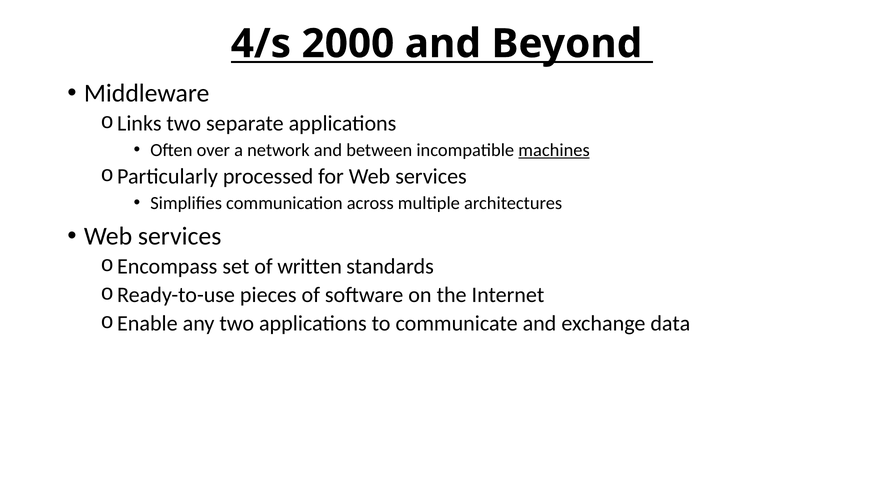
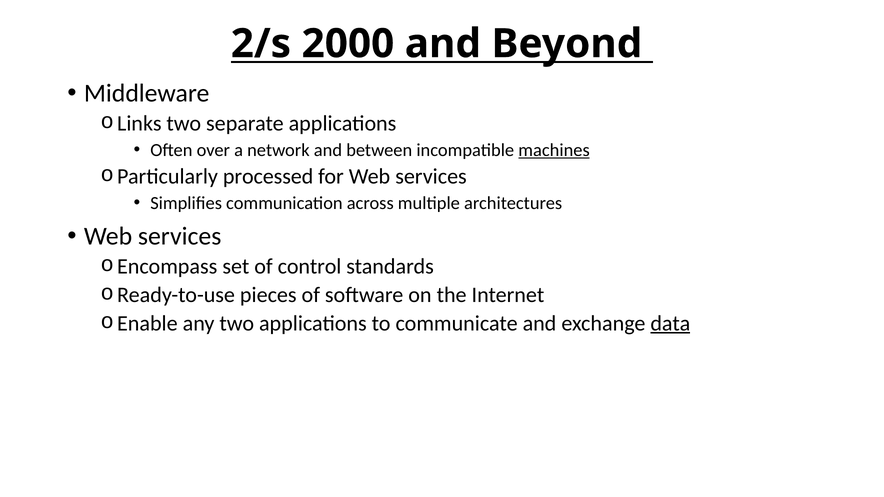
4/s: 4/s -> 2/s (261, 44)
written: written -> control (310, 267)
data underline: none -> present (670, 324)
